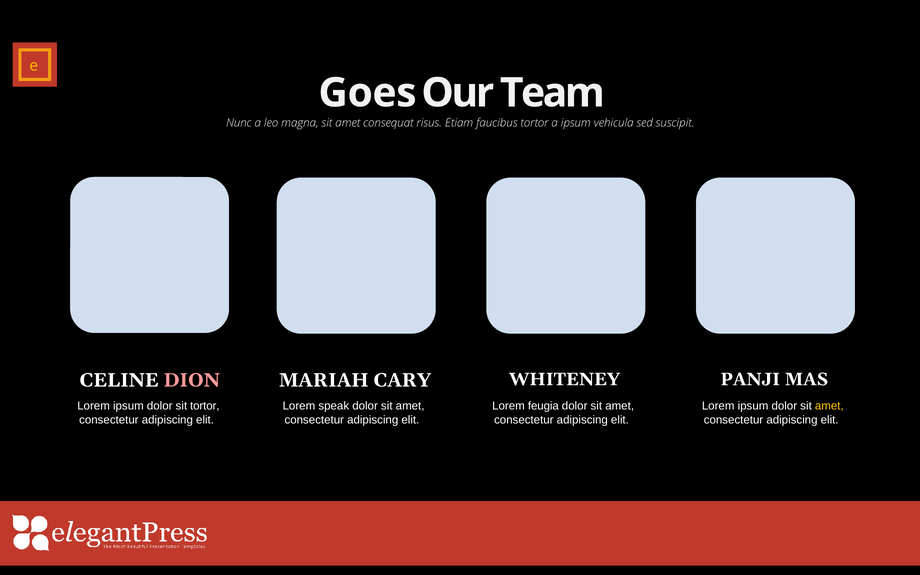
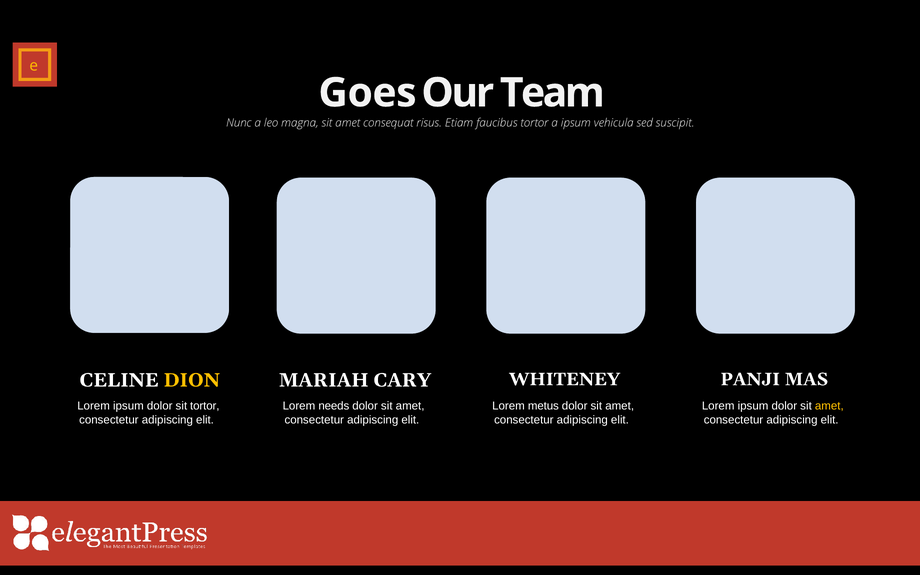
DION colour: pink -> yellow (192, 380)
speak: speak -> needs (334, 406)
feugia: feugia -> metus (543, 406)
